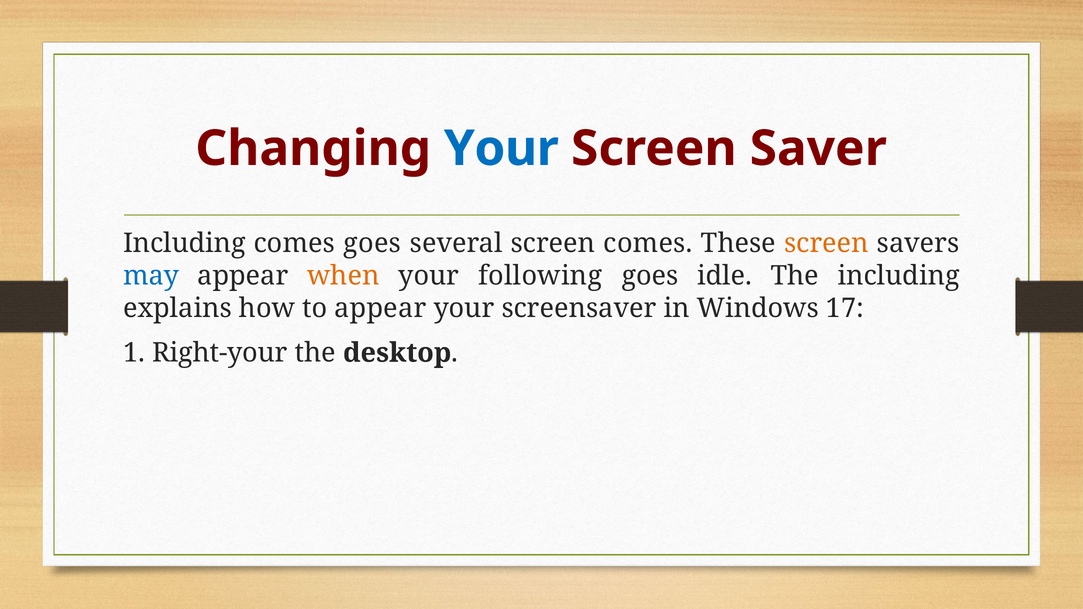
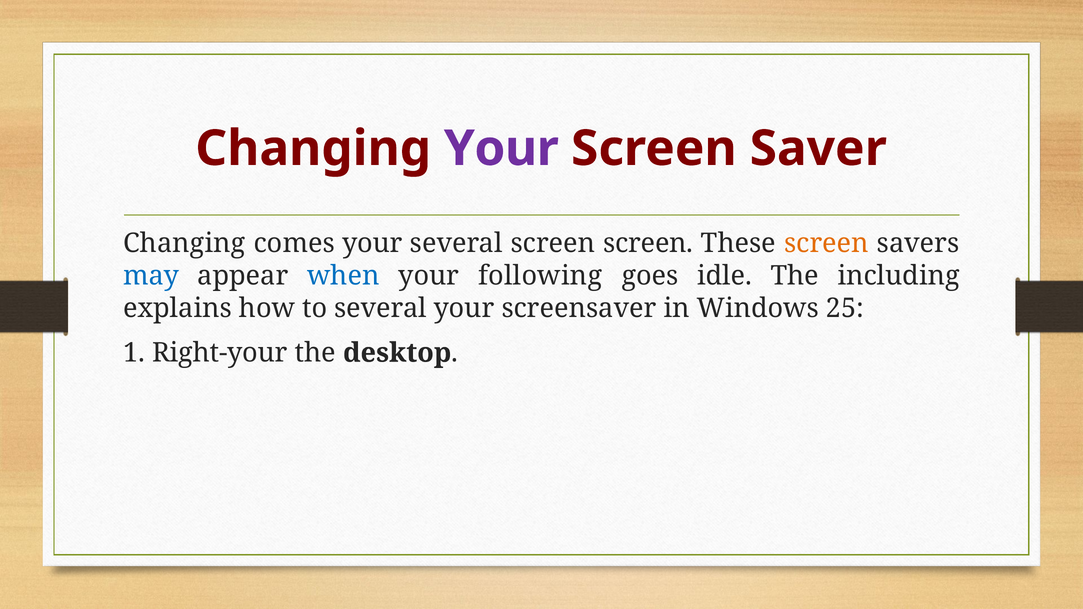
Your colour: blue -> purple (501, 149)
Including: Including -> Changing (184, 243)
comes goes: goes -> your (372, 243)
screen comes: comes -> screen (648, 243)
when colour: orange -> blue (343, 276)
to appear: appear -> several (380, 308)
17: 17 -> 25 (845, 308)
